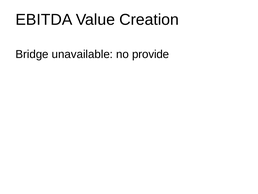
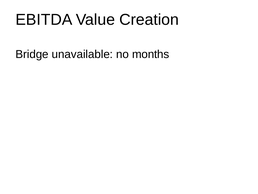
provide: provide -> months (151, 54)
